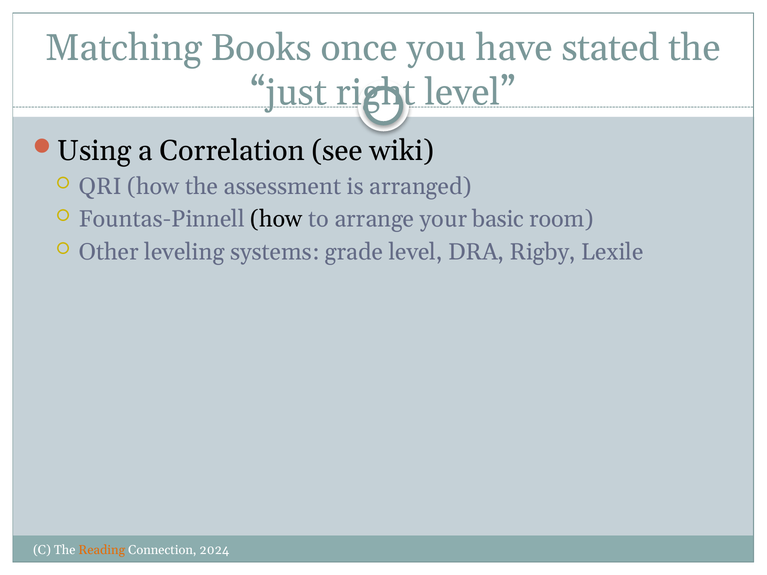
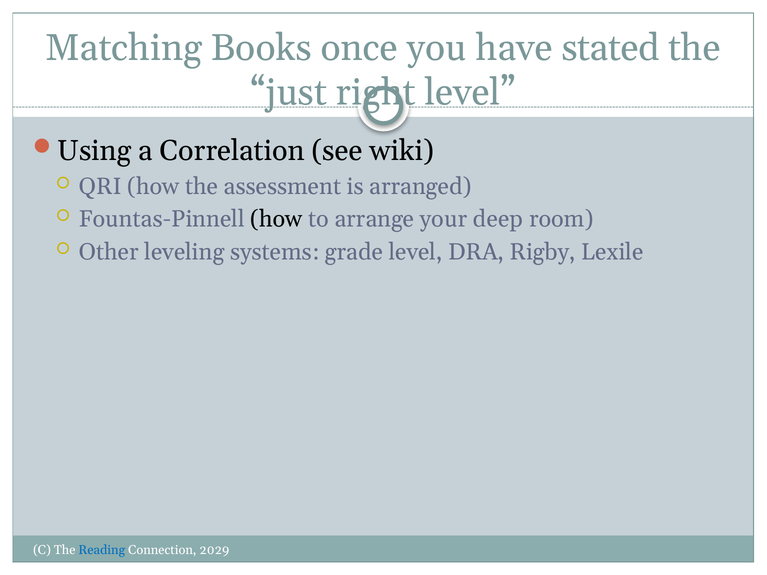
basic: basic -> deep (498, 219)
Reading colour: orange -> blue (102, 550)
2024: 2024 -> 2029 (214, 550)
